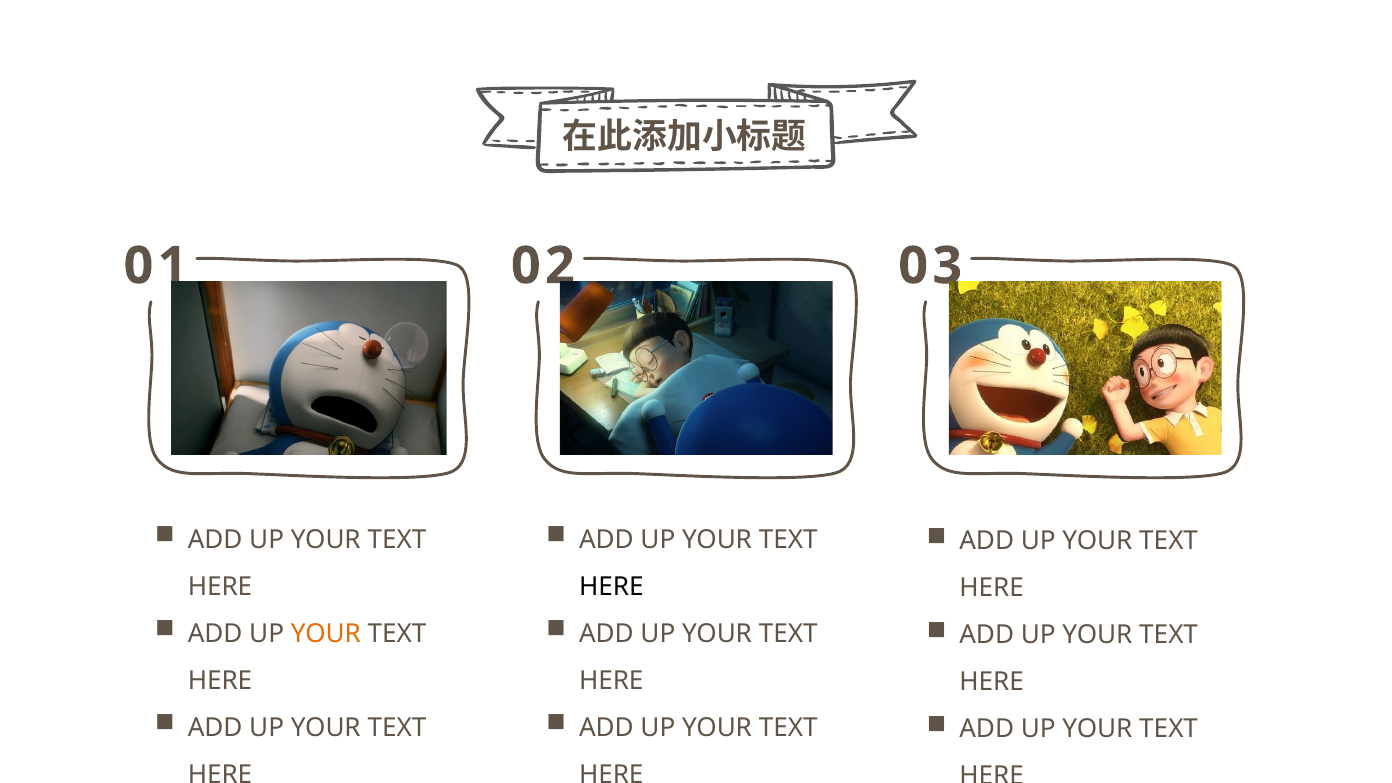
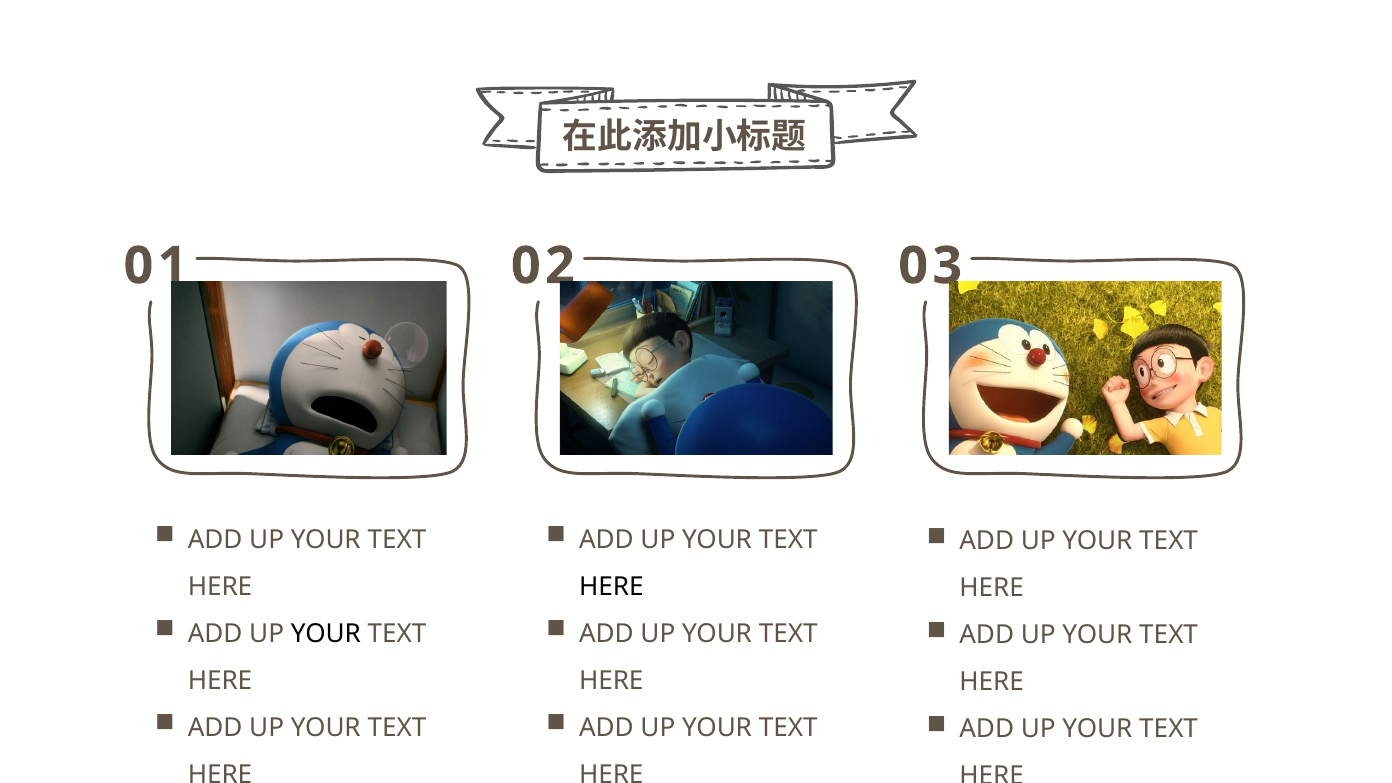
YOUR colour: orange -> black (326, 634)
